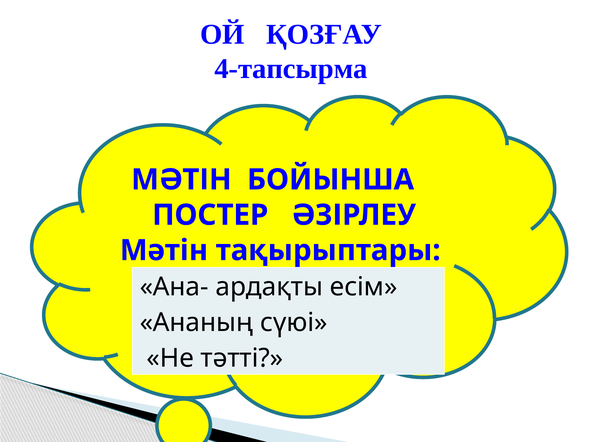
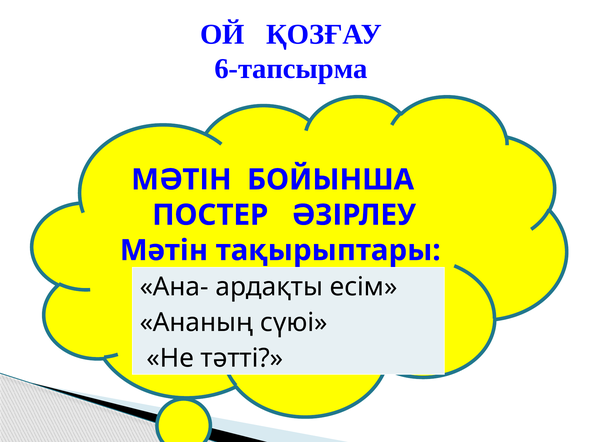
4-тапсырма: 4-тапсырма -> 6-тапсырма (291, 69)
